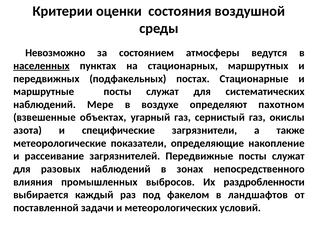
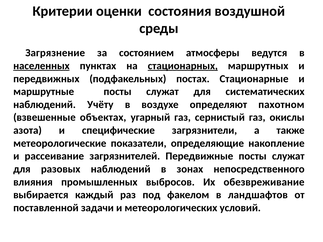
Невозможно: Невозможно -> Загрязнение (55, 53)
стационарных underline: none -> present (183, 66)
Мере: Мере -> Учёту (100, 105)
раздробленности: раздробленности -> обезвреживание (264, 182)
